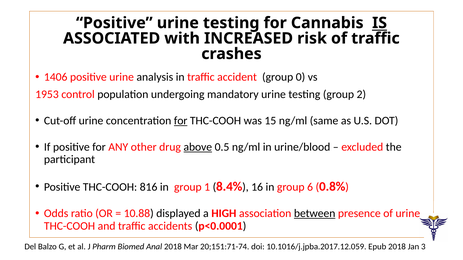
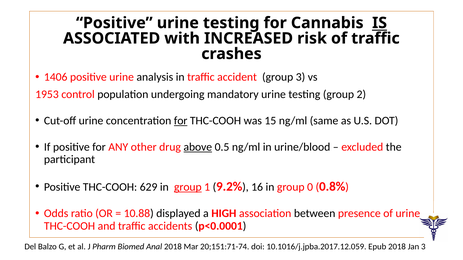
group 0: 0 -> 3 (300, 77)
816: 816 -> 629 (149, 187)
group underline: none -> present (188, 187)
8.4%: 8.4% -> 9.2% (229, 187)
6: 6 -> 0 (310, 187)
between underline: present -> none (315, 214)
